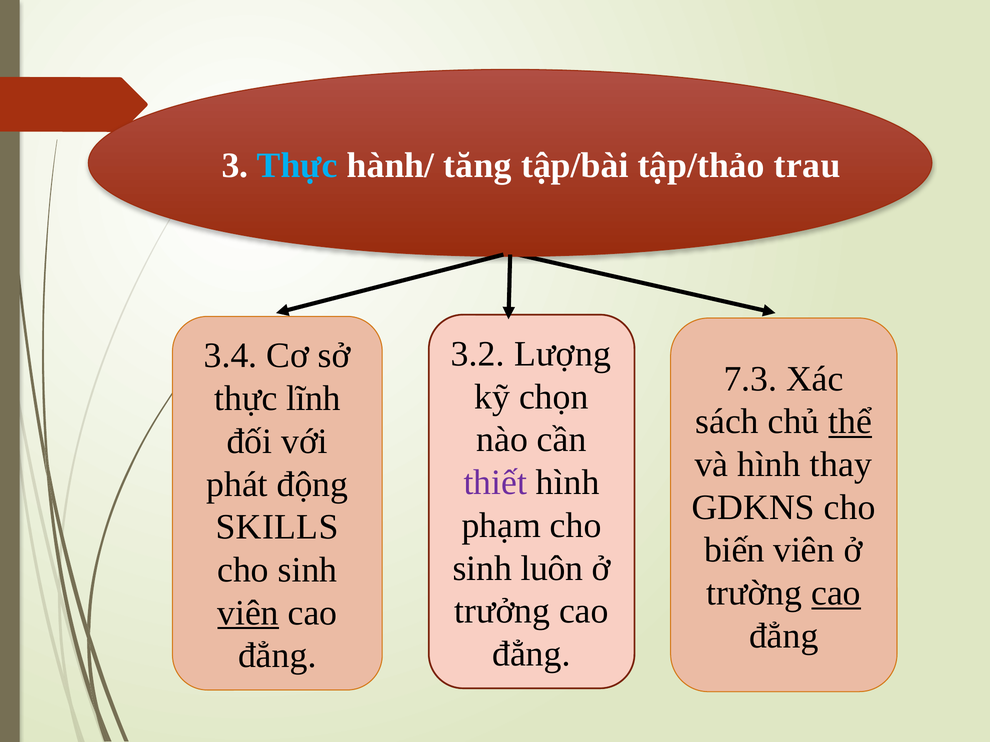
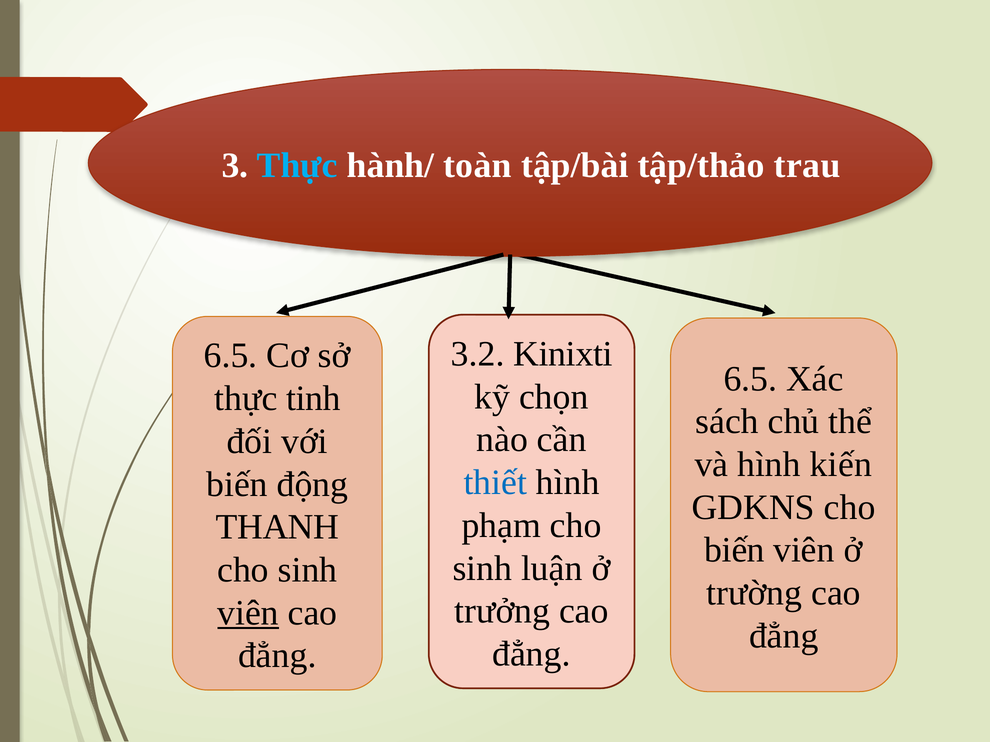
tăng: tăng -> toàn (478, 165)
Lượng: Lượng -> Kinixti (563, 354)
3.4: 3.4 -> 6.5 (231, 356)
7.3: 7.3 -> 6.5 (750, 379)
lĩnh: lĩnh -> tinh (313, 399)
thể underline: present -> none (850, 422)
thay: thay -> kiến (841, 465)
thiết colour: purple -> blue (495, 483)
phát: phát -> biến (237, 485)
SKILLS: SKILLS -> THANH (277, 527)
luôn: luôn -> luận (552, 569)
cao underline: present -> none (836, 593)
